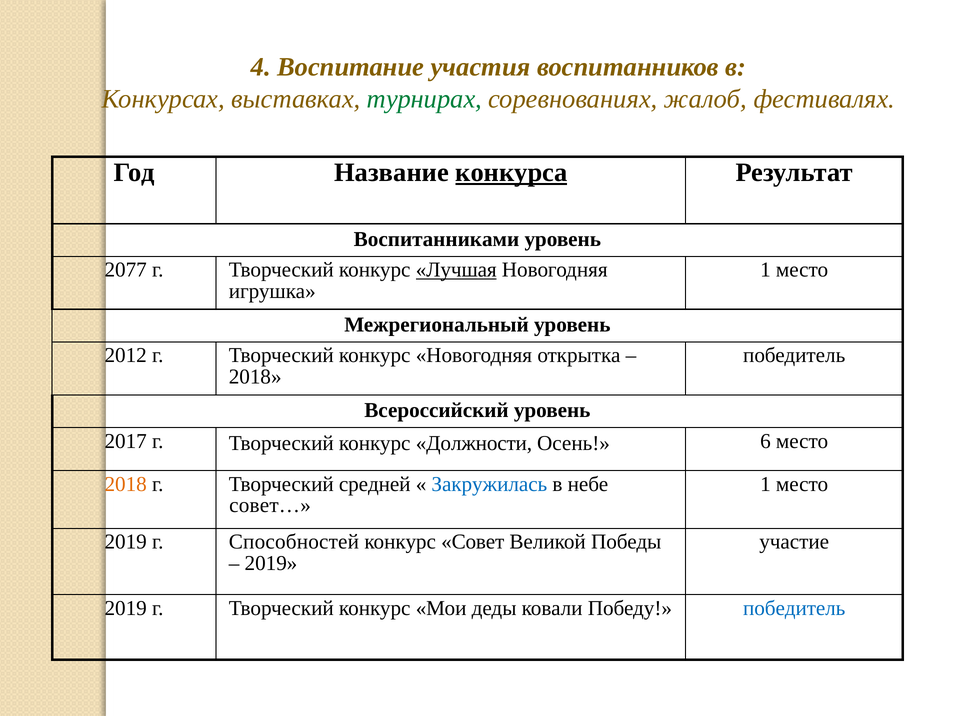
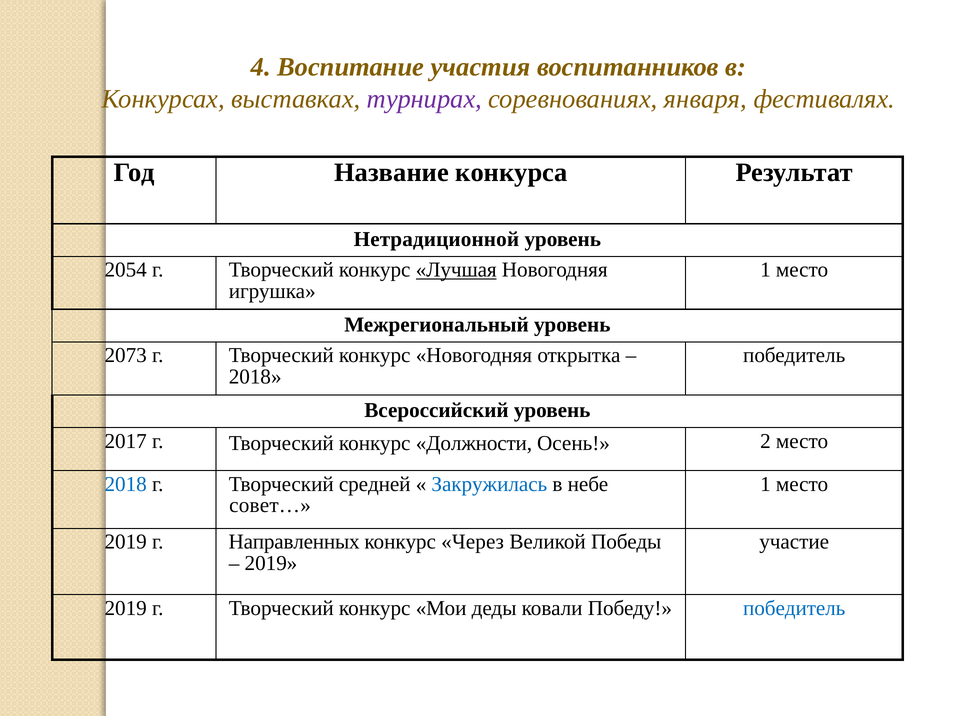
турнирах colour: green -> purple (424, 99)
жалоб: жалоб -> января (705, 99)
конкурса underline: present -> none (511, 173)
Воспитанниками: Воспитанниками -> Нетрадиционной (436, 239)
2077: 2077 -> 2054 (126, 270)
2012: 2012 -> 2073 (126, 355)
6: 6 -> 2 (765, 441)
2018 colour: orange -> blue (126, 484)
Способностей: Способностей -> Направленных (294, 542)
Совет: Совет -> Через (473, 542)
